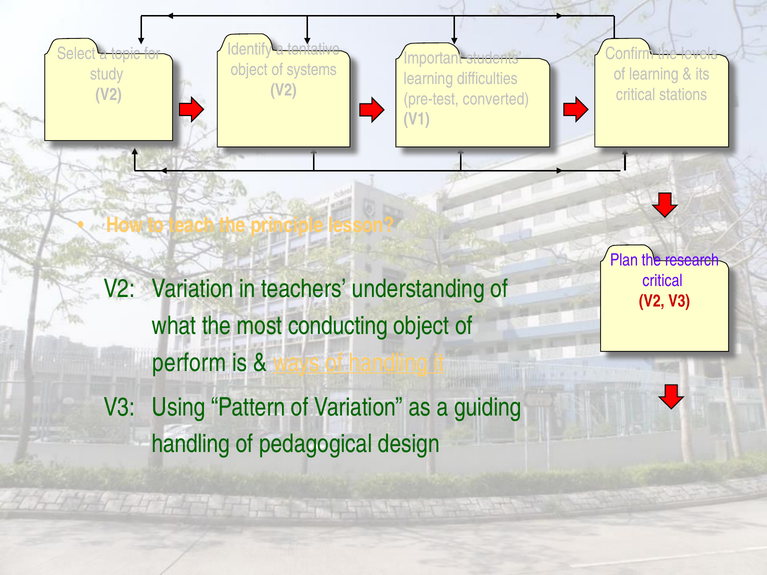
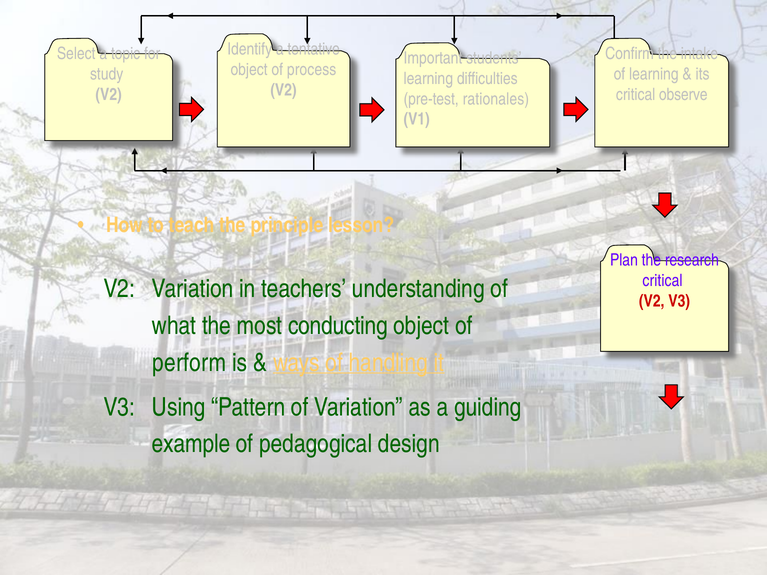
levels: levels -> intake (699, 54)
systems: systems -> process (312, 69)
stations: stations -> observe (683, 94)
converted: converted -> rationales (496, 99)
handling: handling -> example (191, 444)
